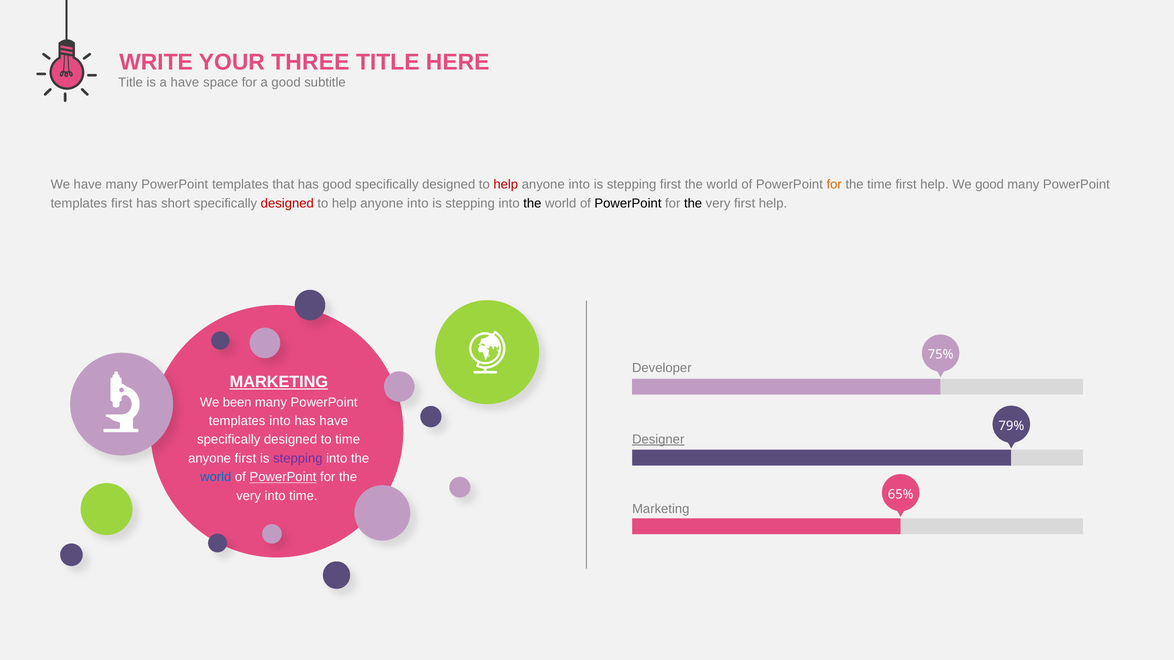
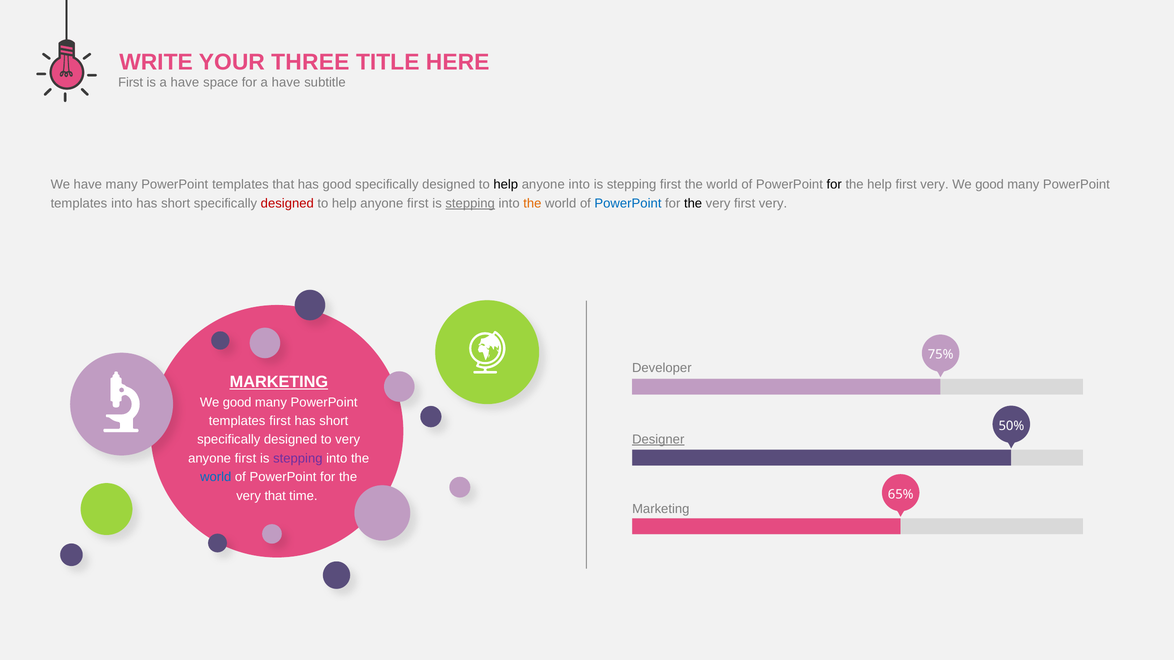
Title: Title -> First (131, 82)
for a good: good -> have (286, 82)
help colour: red -> black (506, 185)
for colour: orange -> black (834, 185)
the time: time -> help (880, 185)
help: help -> very (934, 185)
templates first: first -> into (122, 203)
into: into -> first (418, 203)
stepping underline: none -> present (470, 203)
the colour: black -> orange (532, 203)
PowerPoint colour: black -> blue (628, 203)
very first help: help -> very (773, 203)
been: been -> good (237, 402)
templates into: into -> first (280, 421)
have: have -> short (334, 421)
79%: 79% -> 50% (1011, 426)
to time: time -> very (348, 440)
PowerPoint underline: present -> none (283, 477)
very into: into -> that (275, 496)
